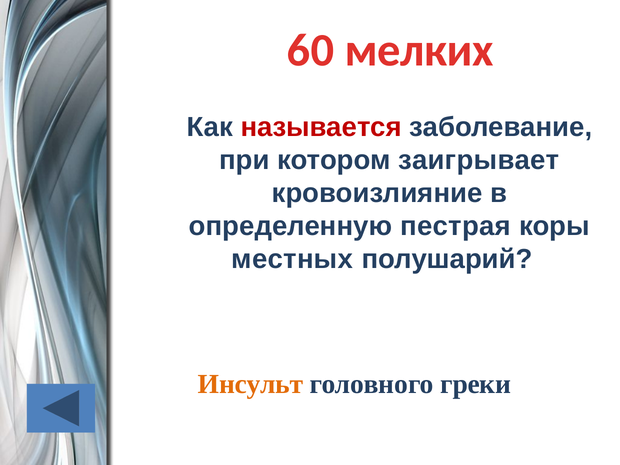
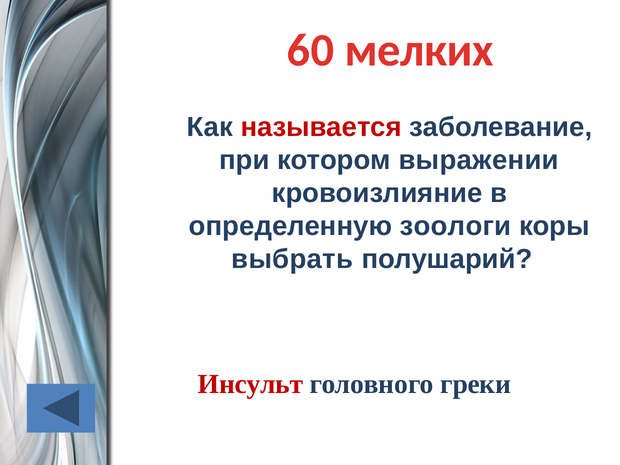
заигрывает: заигрывает -> выражении (479, 160)
пестрая: пестрая -> зоологи (456, 226)
местных: местных -> выбрать (292, 259)
Инсульт colour: orange -> red (251, 384)
